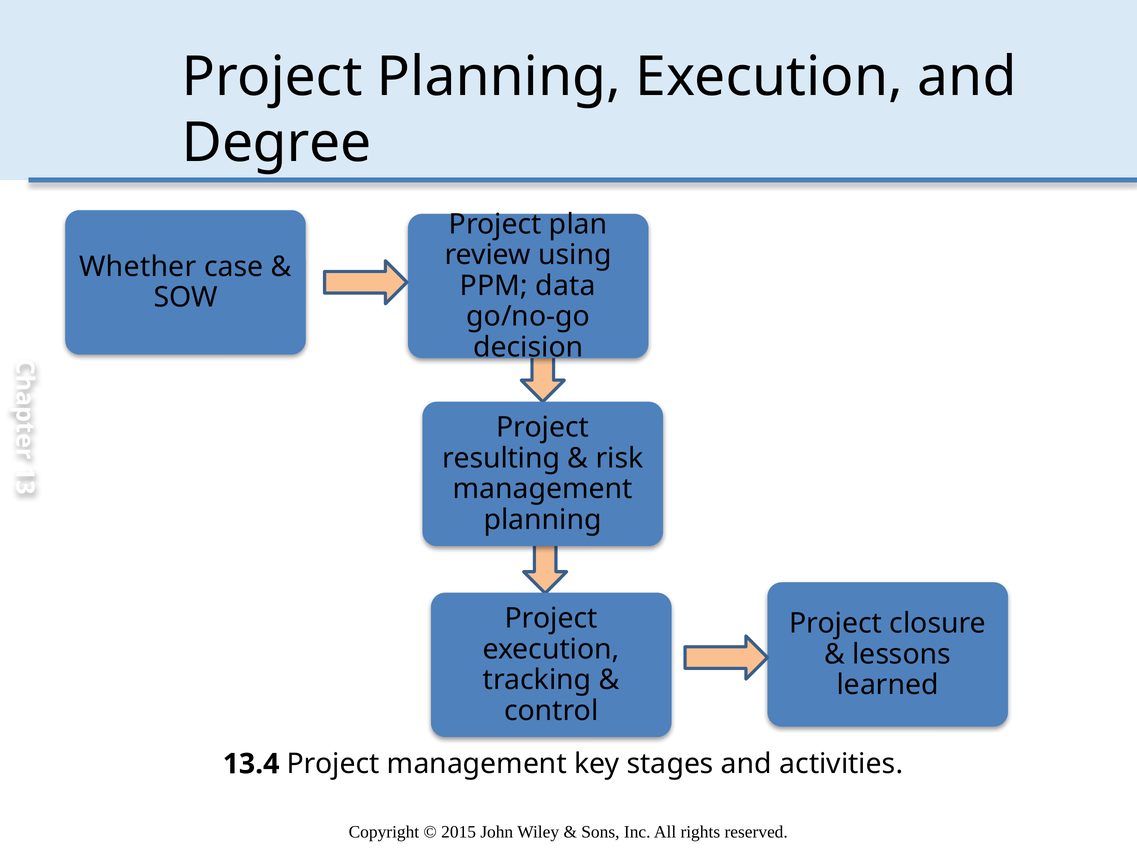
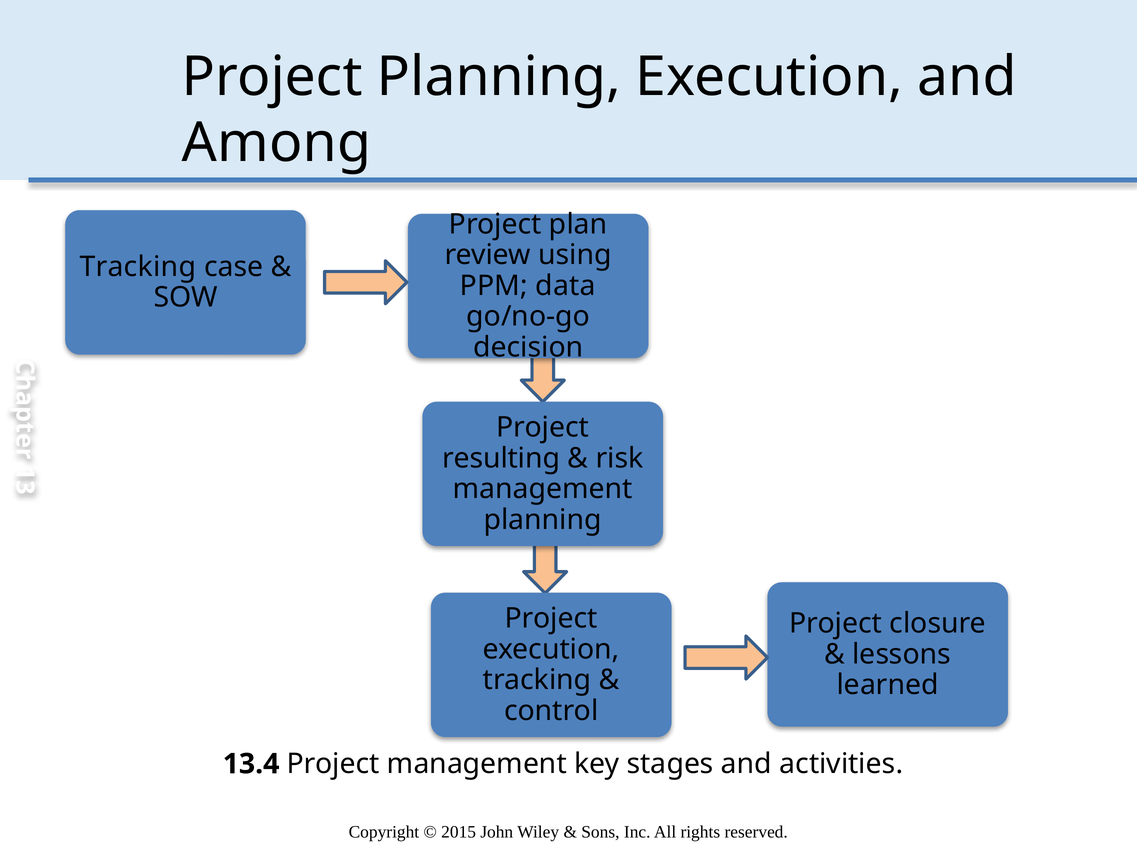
Degree: Degree -> Among (276, 143)
Whether: Whether -> Tracking (138, 267)
